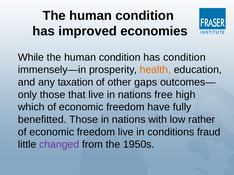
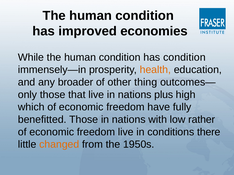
taxation: taxation -> broader (76, 82)
gaps: gaps -> thing (146, 82)
free: free -> plus (164, 95)
fraud: fraud -> there (209, 132)
changed colour: purple -> orange (59, 145)
